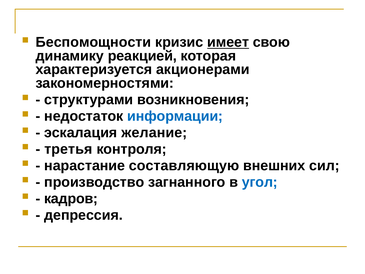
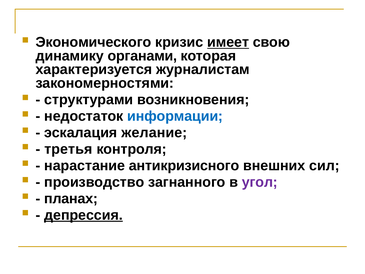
Беспомощности: Беспомощности -> Экономического (93, 42)
реакцией: реакцией -> органами (142, 56)
акционерами: акционерами -> журналистам (203, 69)
составляющую: составляющую -> антикризисного (184, 166)
угол colour: blue -> purple (260, 182)
кадров: кадров -> планах (71, 198)
депрессия underline: none -> present (83, 215)
